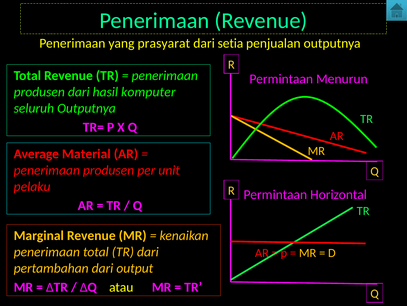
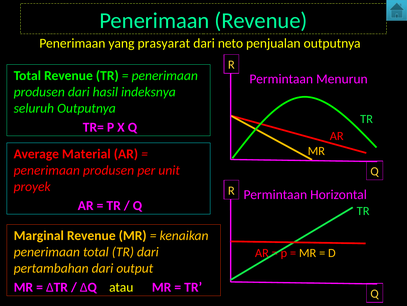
setia: setia -> neto (230, 43)
komputer: komputer -> indeksnya (148, 92)
pelaku: pelaku -> proyek (32, 186)
